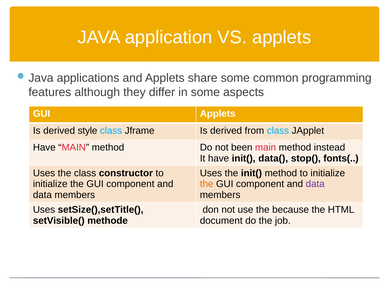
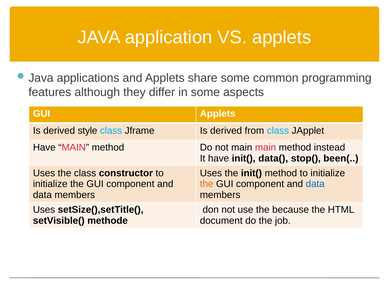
not been: been -> main (242, 147)
fonts(: fonts( -> been( (341, 158)
data colour: purple -> blue (315, 184)
